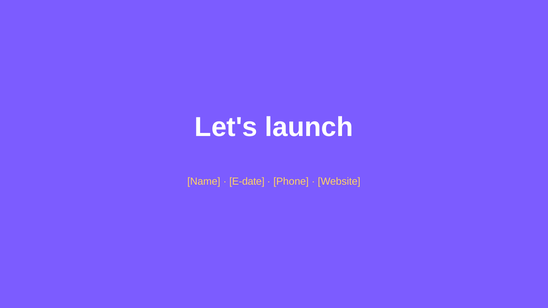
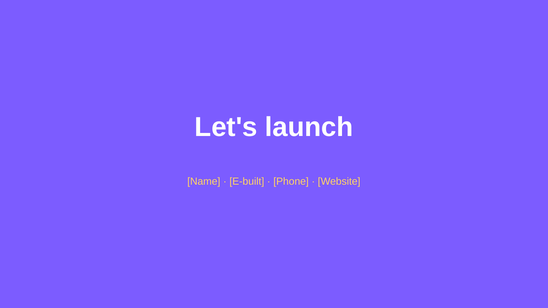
E-date: E-date -> E-built (247, 182)
